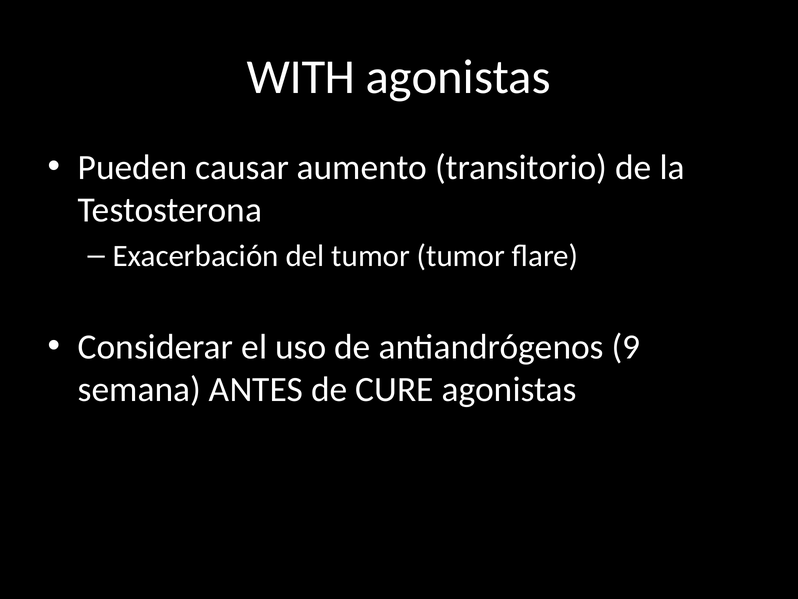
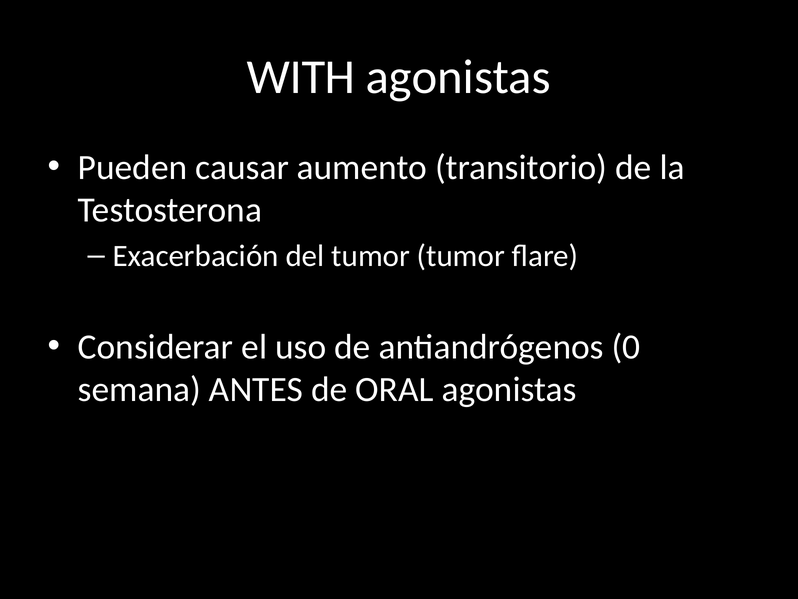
9: 9 -> 0 (626, 347)
CURE: CURE -> ORAL (395, 389)
